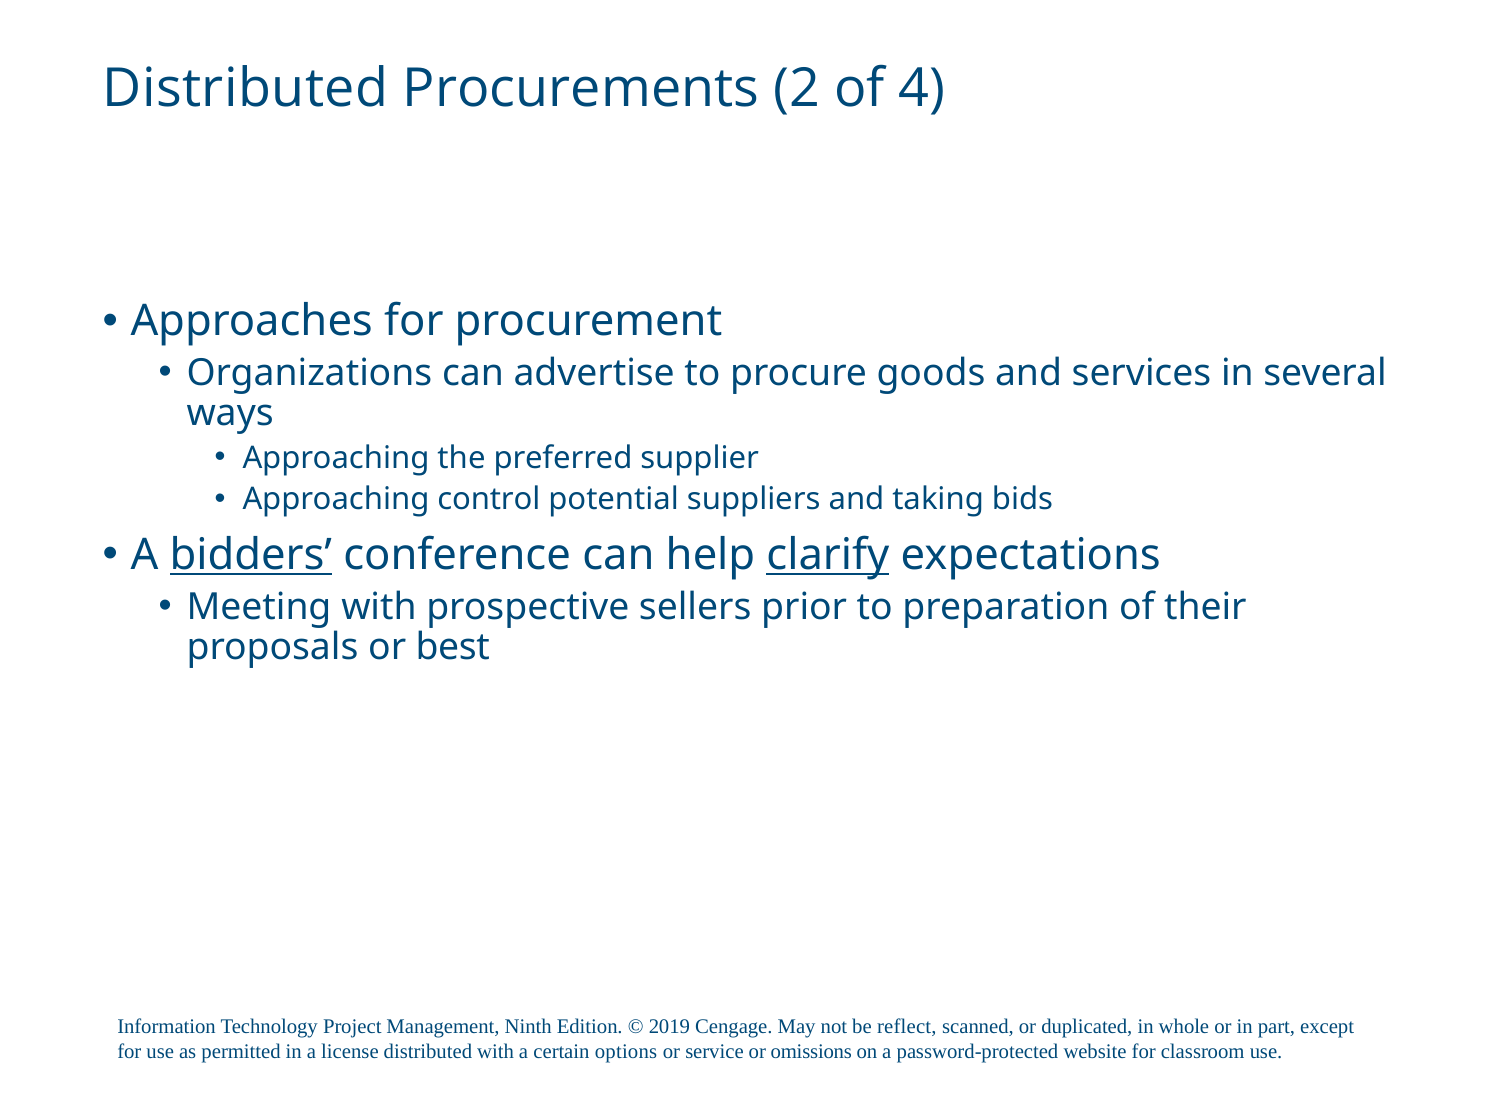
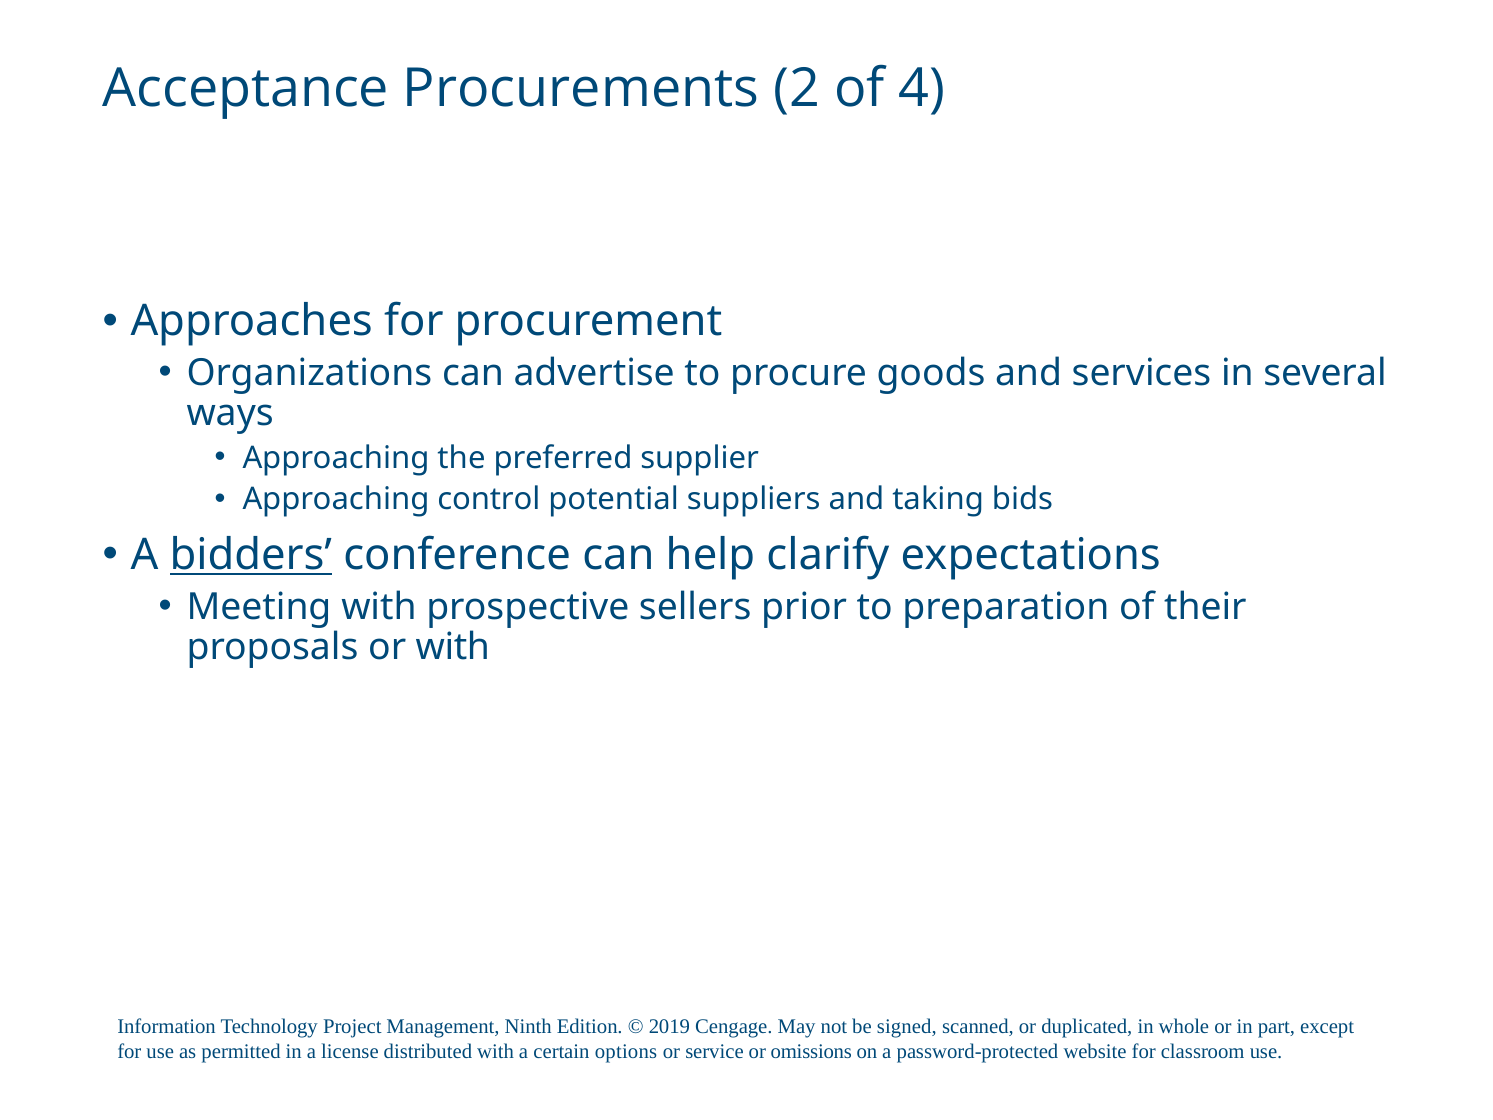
Distributed: Distributed -> Acceptance (246, 88)
clarify underline: present -> none (828, 555)
or best: best -> with (453, 647)
reflect: reflect -> signed (907, 1026)
